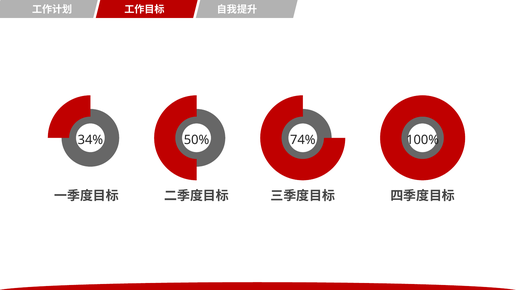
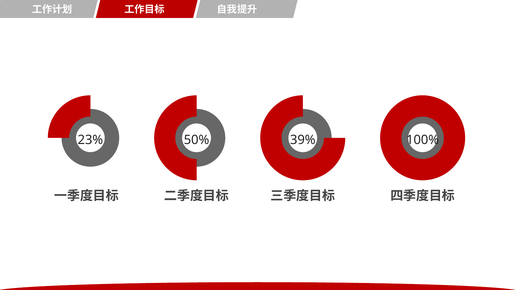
34%: 34% -> 23% (90, 140)
74%: 74% -> 39% (303, 140)
